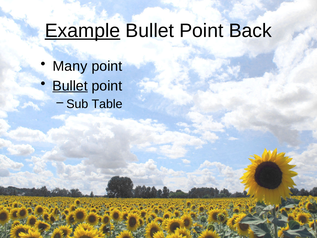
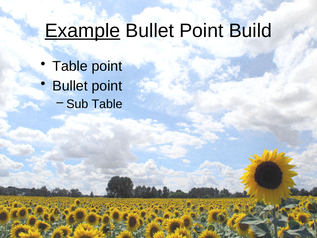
Back: Back -> Build (250, 31)
Many: Many -> Table (70, 66)
Bullet underline: present -> none (70, 86)
